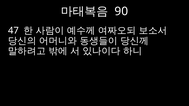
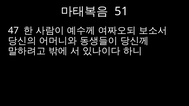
90: 90 -> 51 (121, 11)
